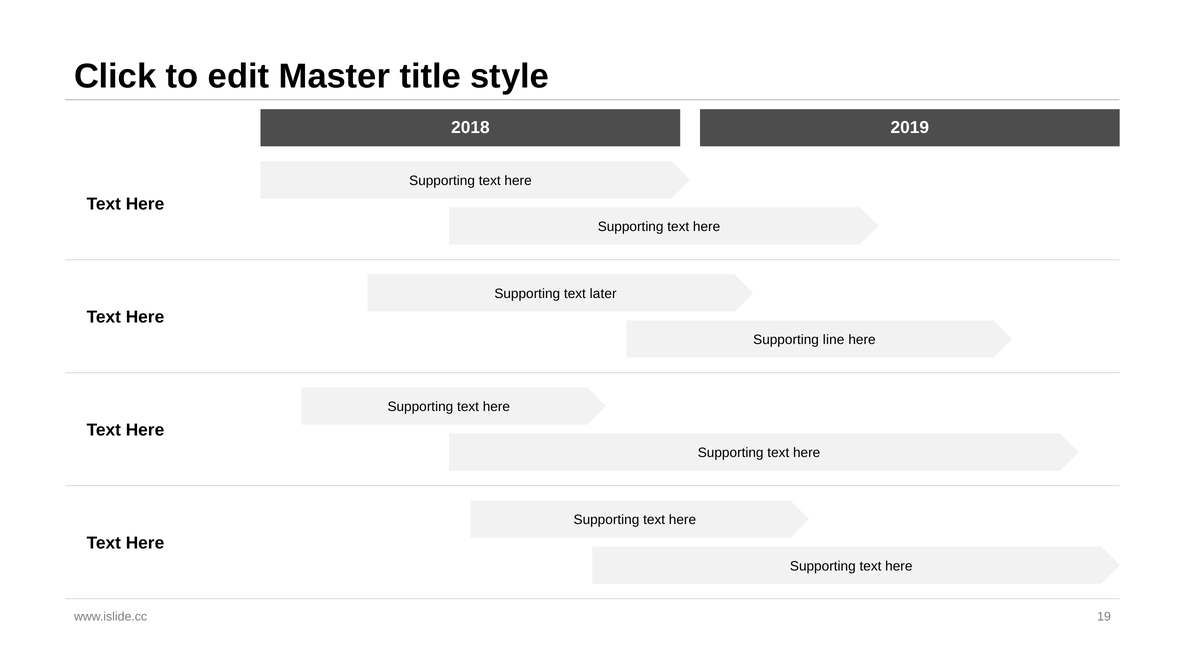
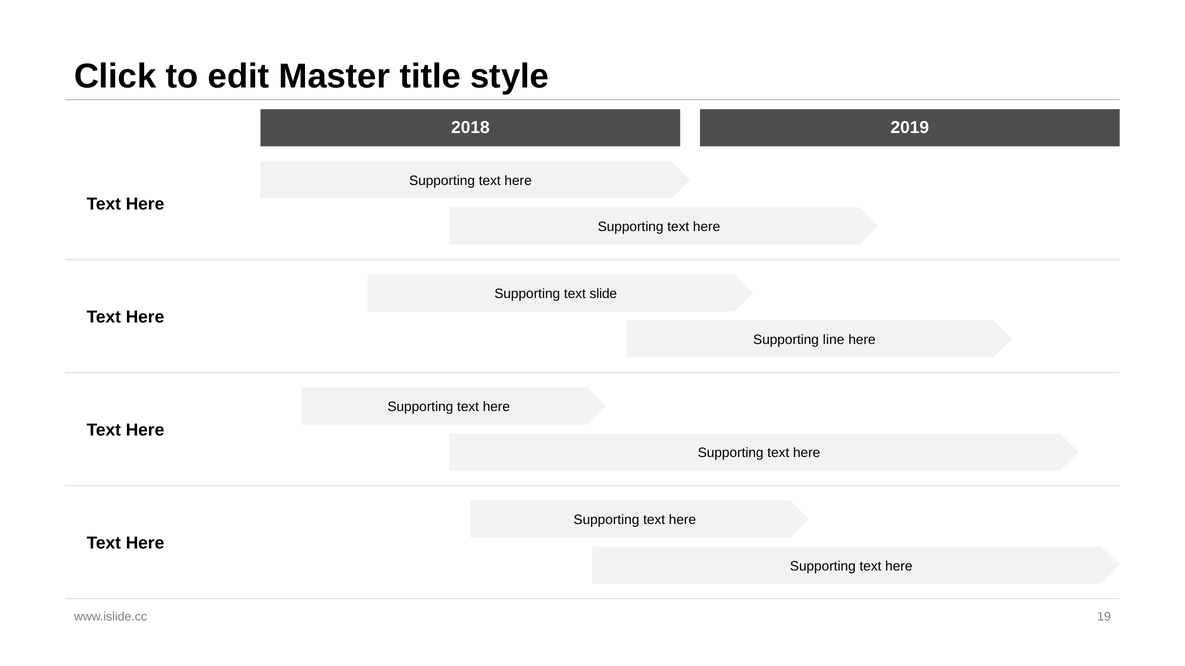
later: later -> slide (603, 294)
